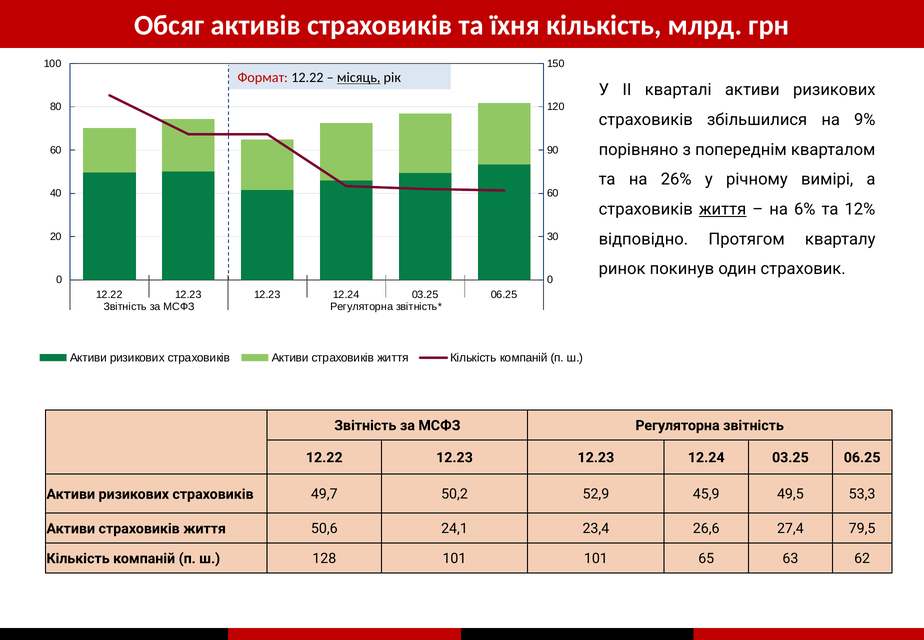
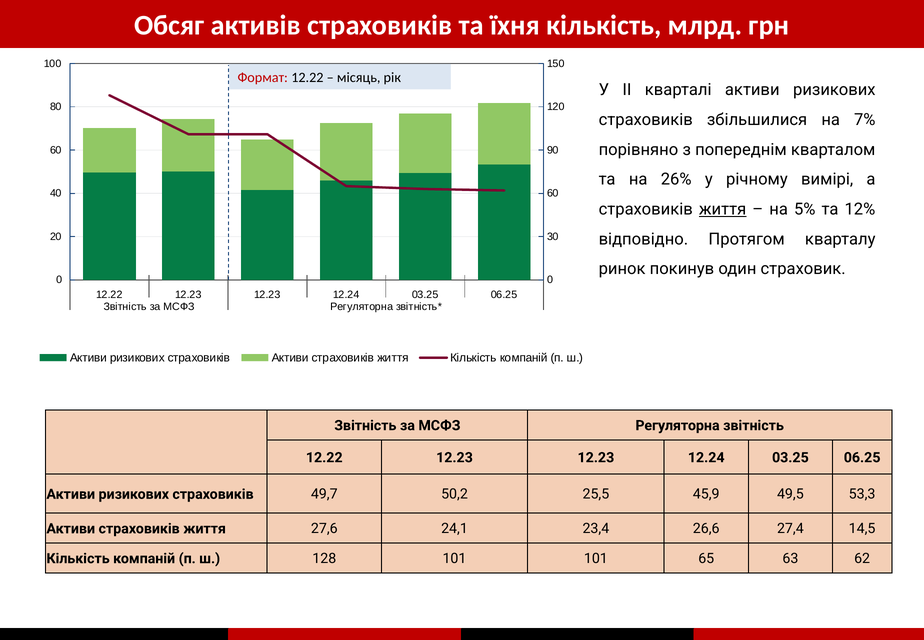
місяць underline: present -> none (359, 78)
9%: 9% -> 7% (865, 120)
6%: 6% -> 5% (805, 209)
52,9: 52,9 -> 25,5 (596, 494)
50,6: 50,6 -> 27,6 (324, 528)
79,5: 79,5 -> 14,5 (862, 528)
